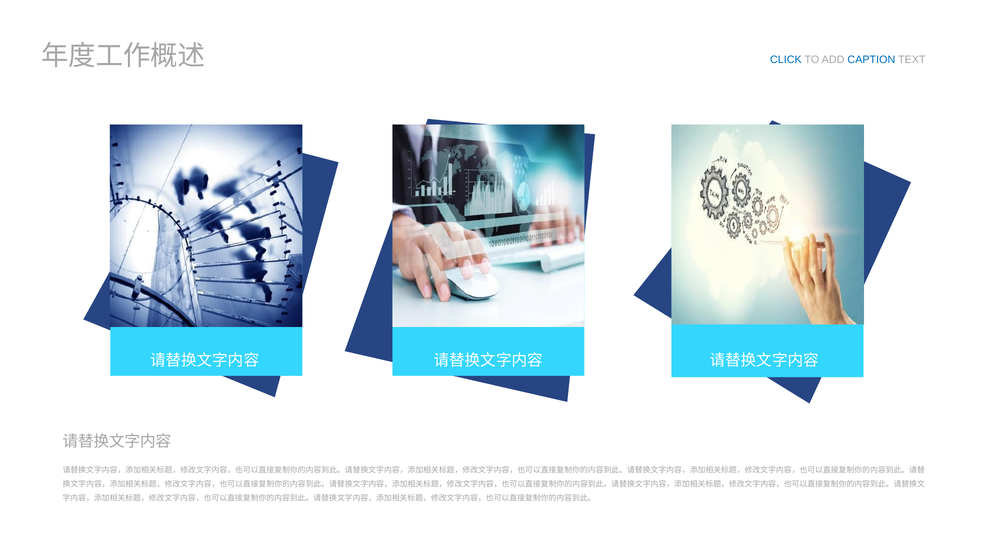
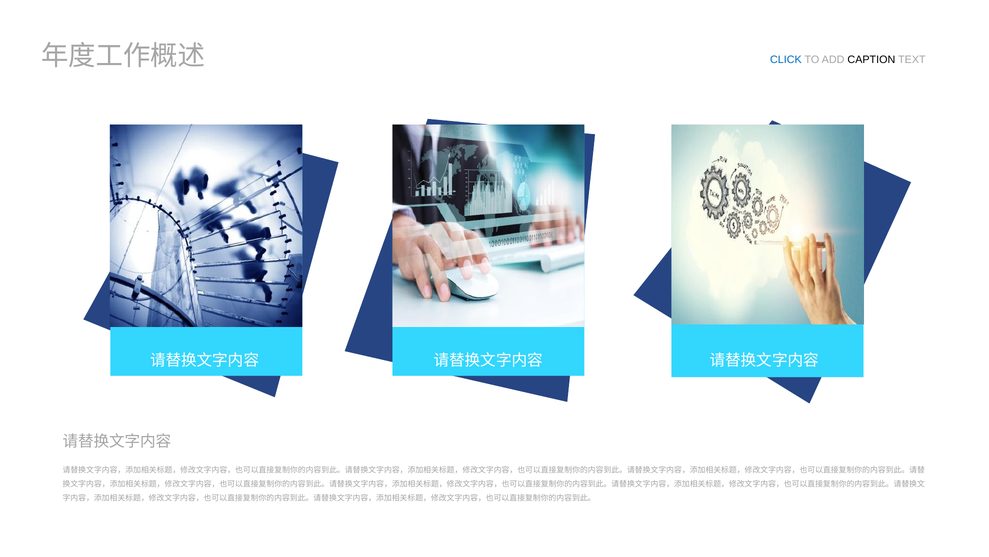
CAPTION colour: blue -> black (871, 60)
